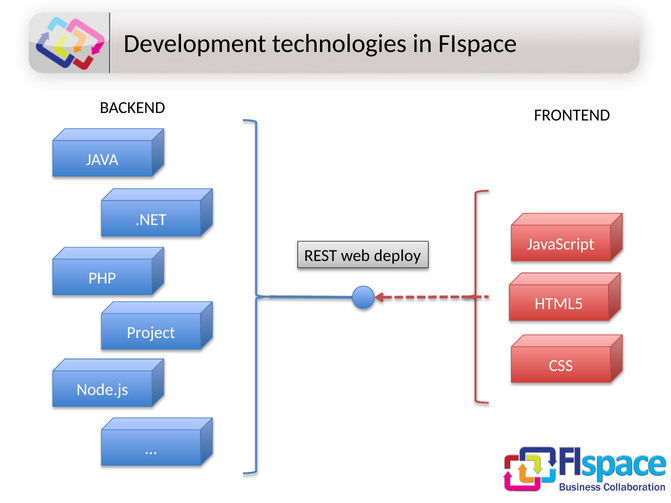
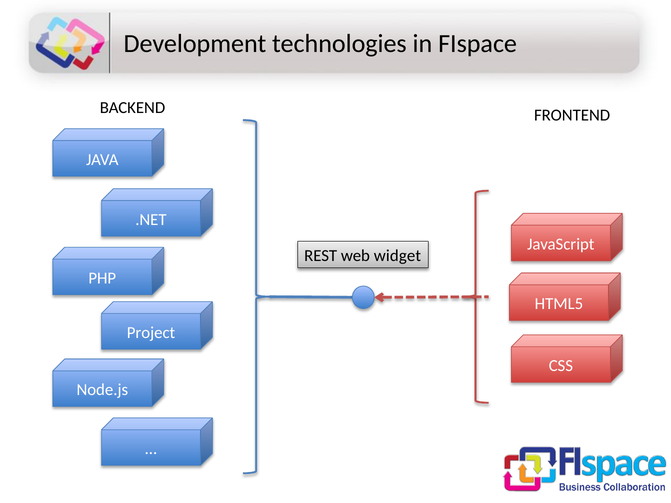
deploy: deploy -> widget (397, 256)
